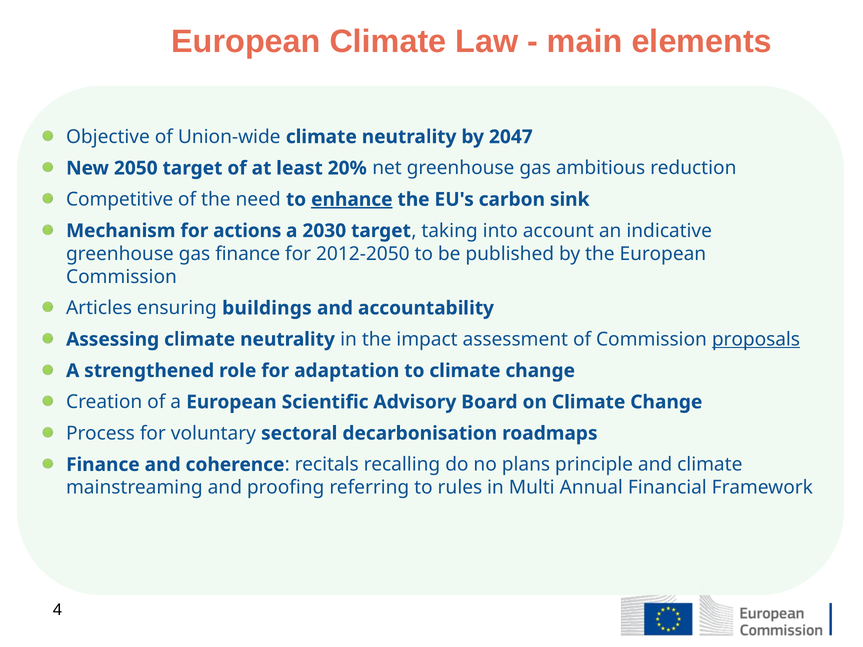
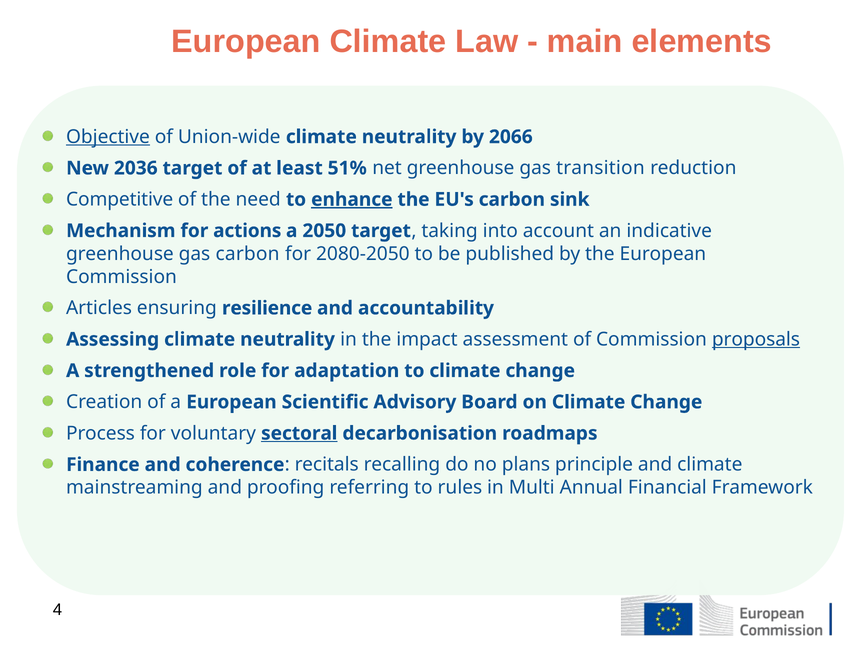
Objective underline: none -> present (108, 137)
2047: 2047 -> 2066 (511, 137)
2050: 2050 -> 2036 (136, 168)
20%: 20% -> 51% (347, 168)
ambitious: ambitious -> transition (600, 168)
2030: 2030 -> 2050 (324, 231)
gas finance: finance -> carbon (248, 254)
2012-2050: 2012-2050 -> 2080-2050 (363, 254)
buildings: buildings -> resilience (267, 308)
sectoral underline: none -> present (299, 434)
